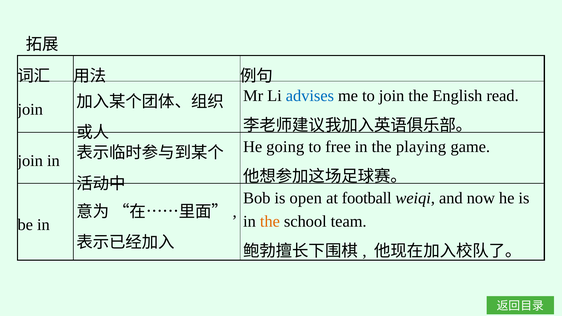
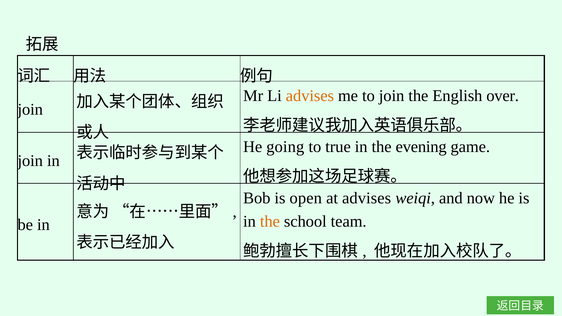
advises colour: blue -> orange (310, 96)
read: read -> over (503, 96)
free: free -> true (338, 147)
playing: playing -> evening (421, 147)
at football: football -> advises (367, 198)
